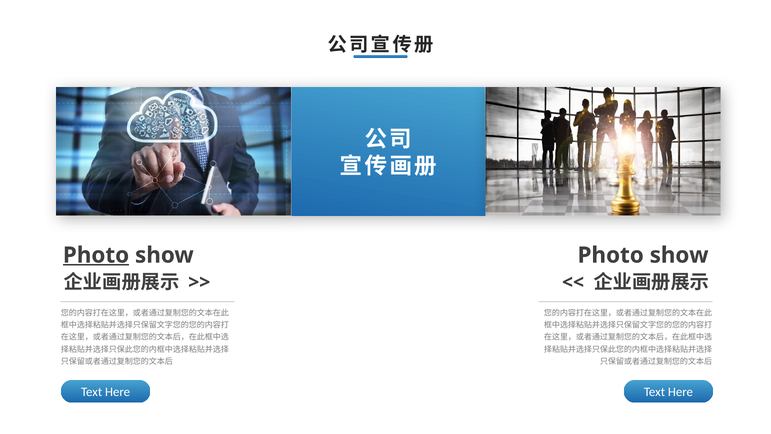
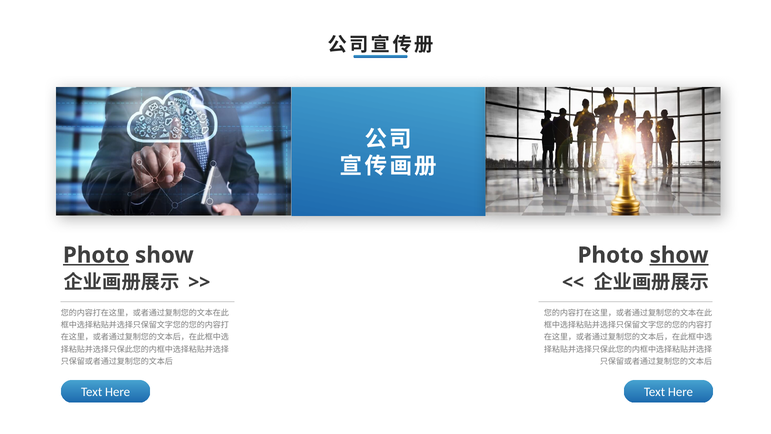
show underline: none -> present (679, 255)
